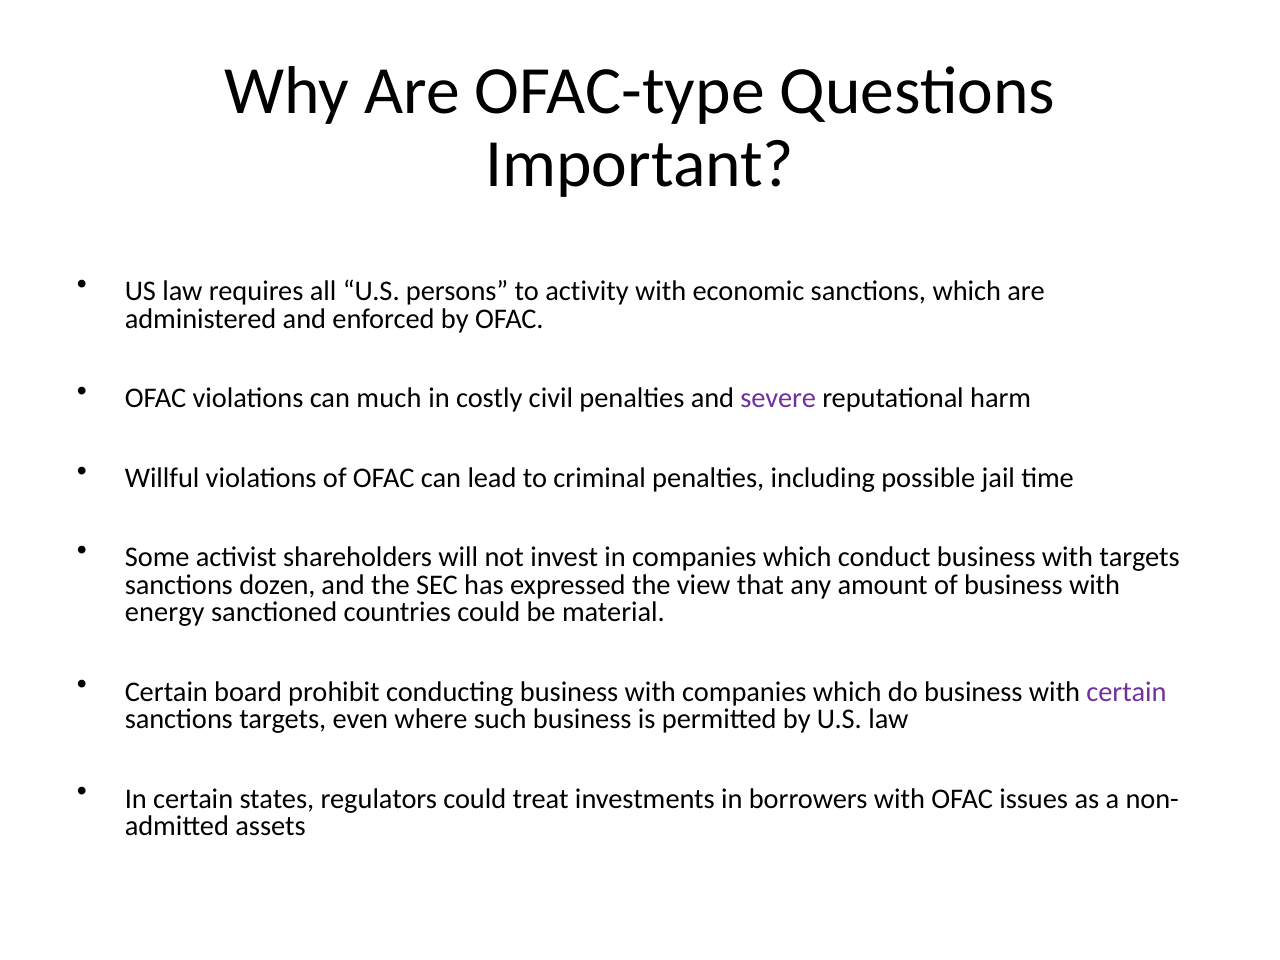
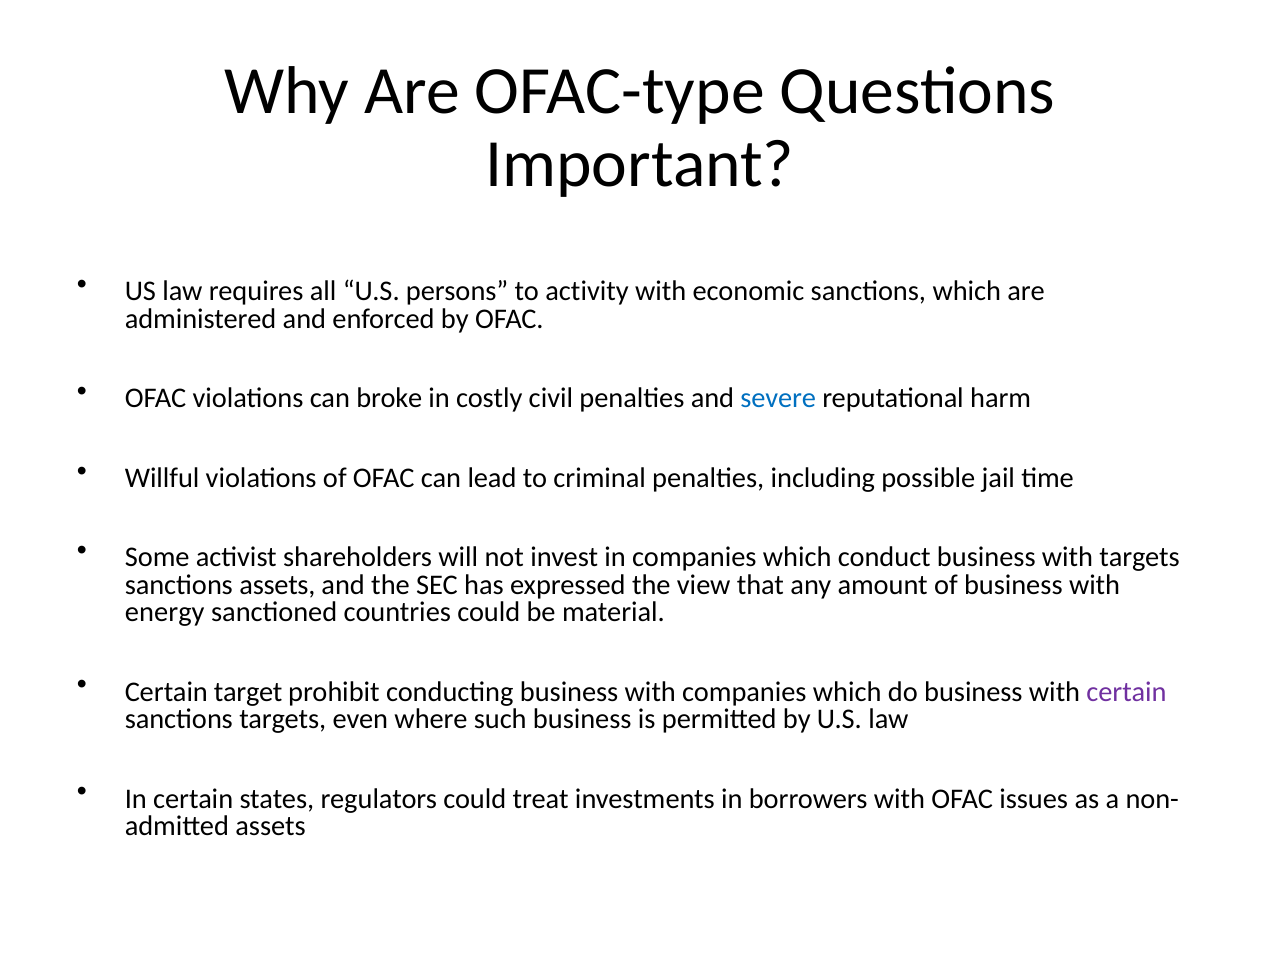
much: much -> broke (389, 398)
severe colour: purple -> blue (778, 398)
sanctions dozen: dozen -> assets (277, 585)
board: board -> target (248, 692)
